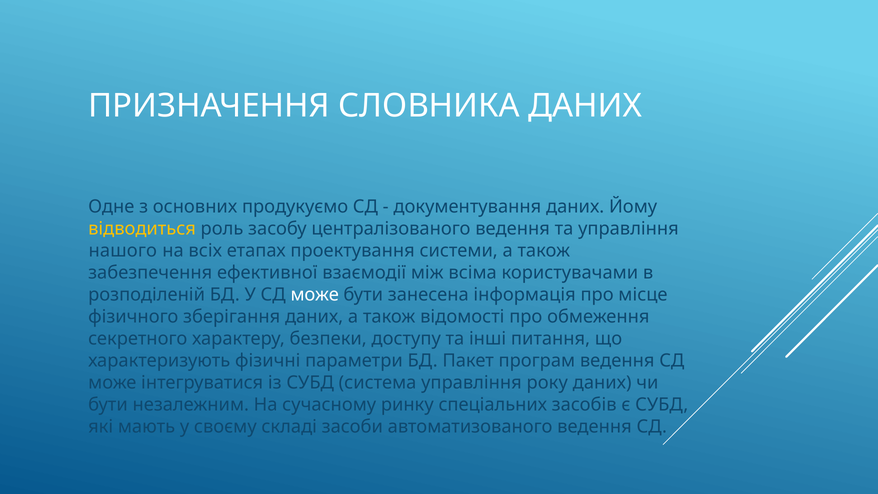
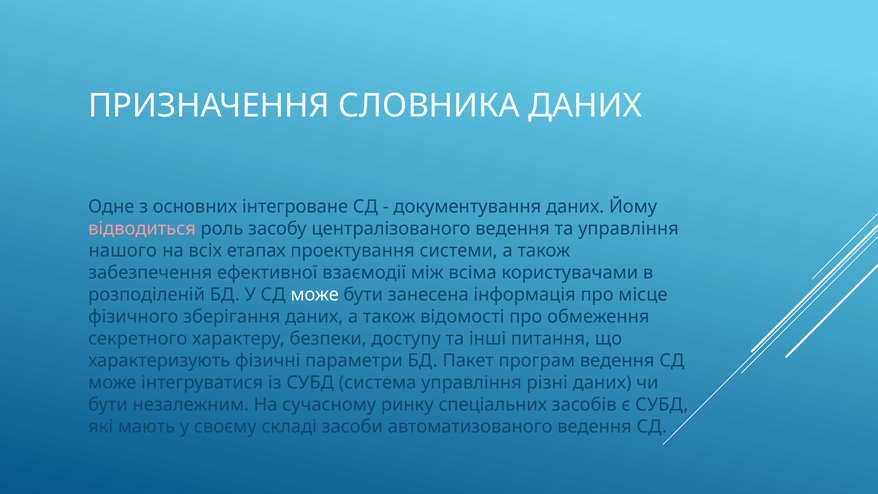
продукуємо: продукуємо -> інтегроване (295, 207)
відводиться colour: yellow -> pink (142, 229)
року: року -> різні (547, 382)
